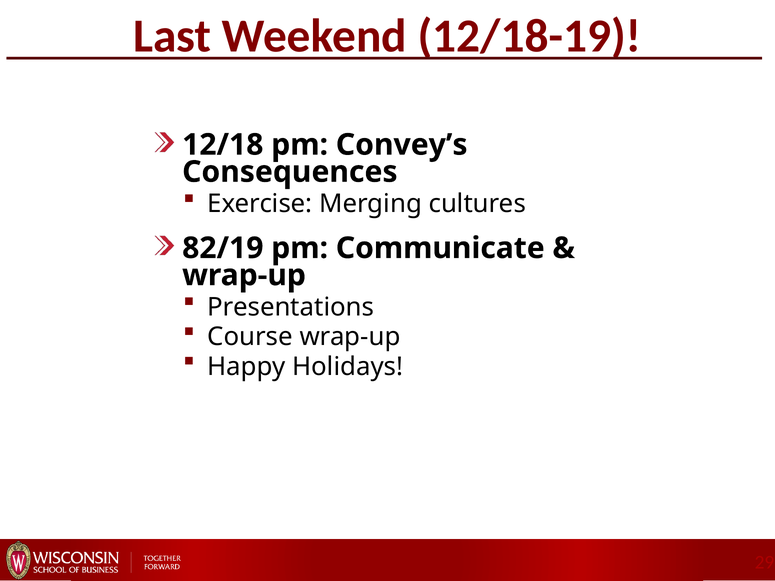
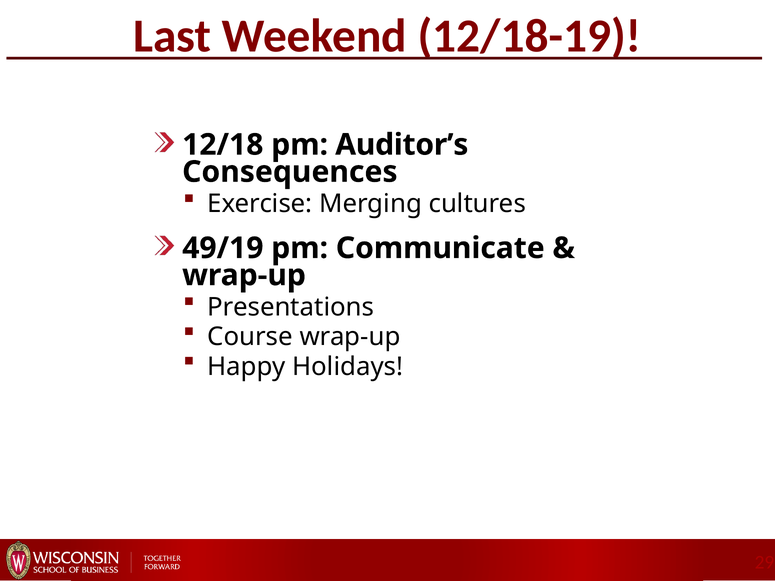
Convey’s: Convey’s -> Auditor’s (402, 145)
82/19: 82/19 -> 49/19 (223, 248)
